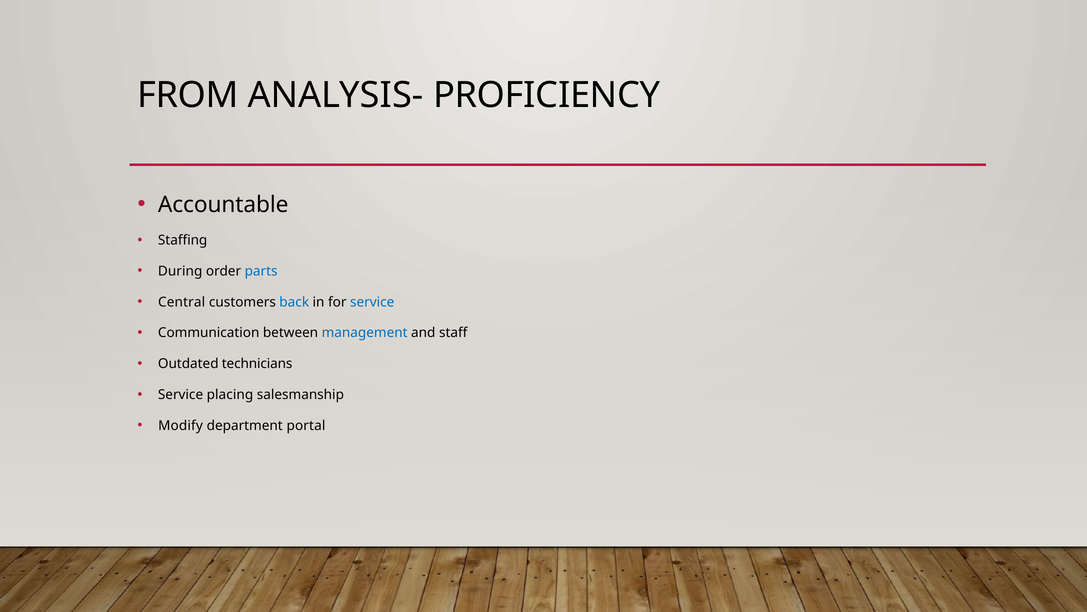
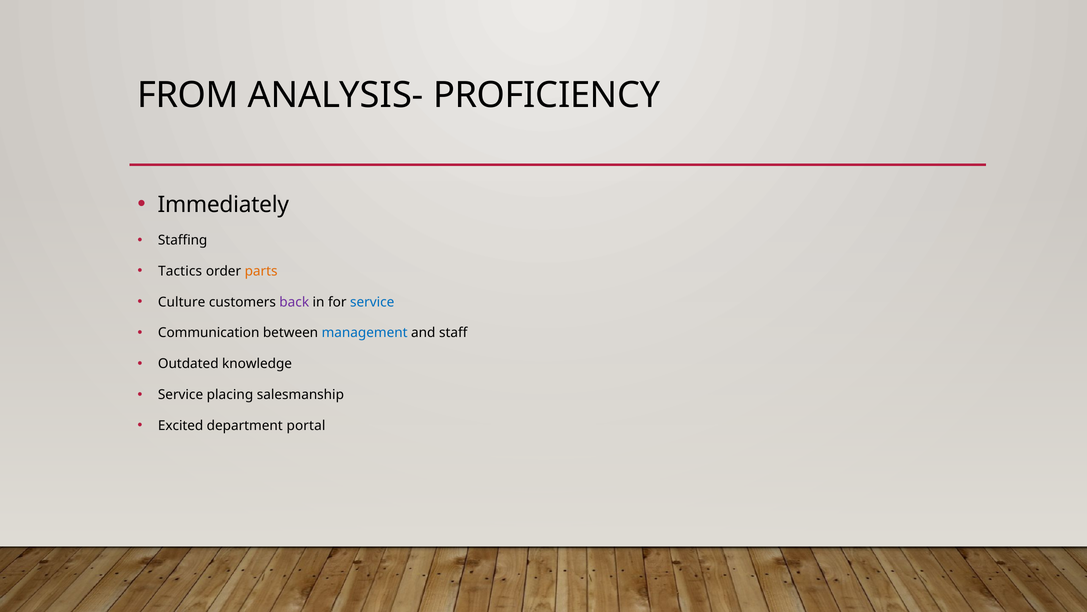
Accountable: Accountable -> Immediately (223, 204)
During: During -> Tactics (180, 271)
parts colour: blue -> orange (261, 271)
Central: Central -> Culture (182, 302)
back colour: blue -> purple (294, 302)
technicians: technicians -> knowledge (257, 364)
Modify: Modify -> Excited (181, 425)
